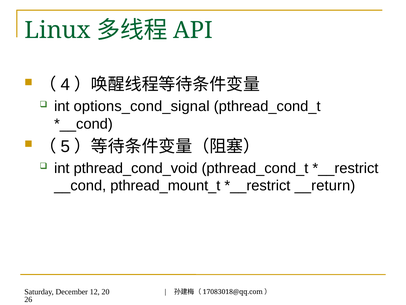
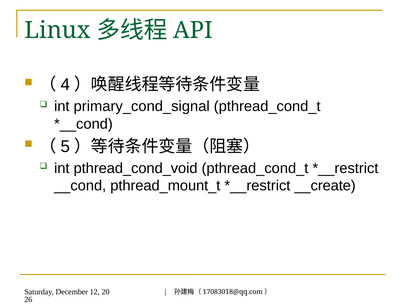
options_cond_signal: options_cond_signal -> primary_cond_signal (142, 106)
__return: __return -> __create (325, 185)
